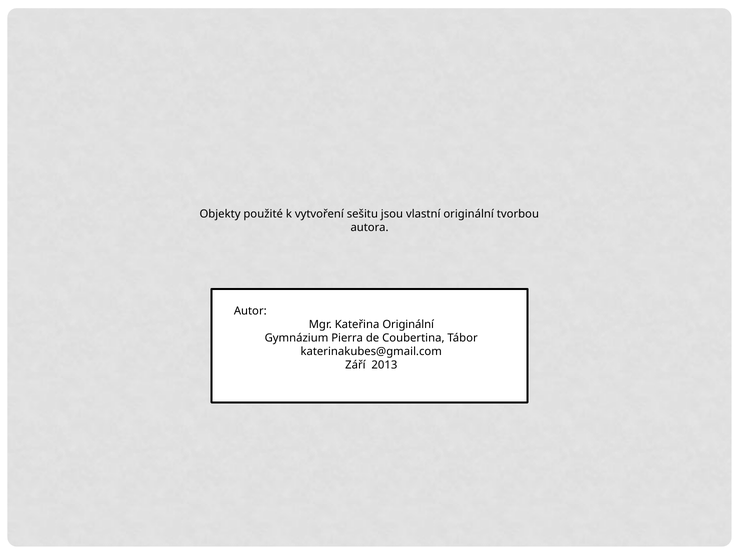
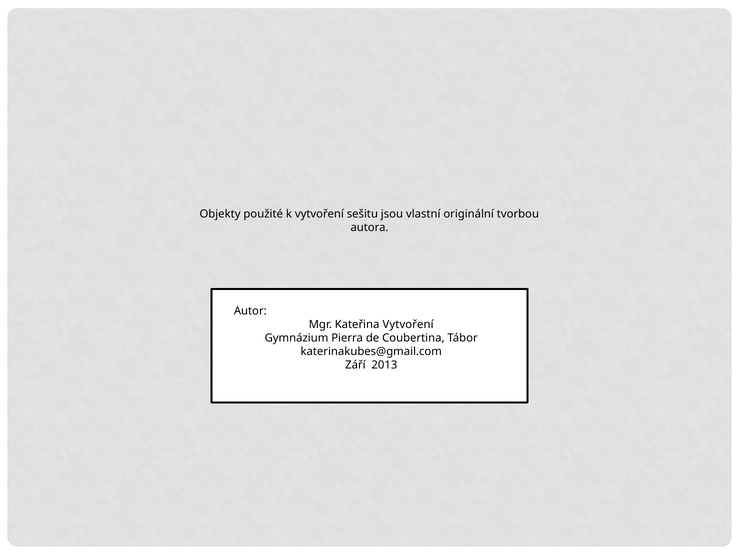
Kateřina Originální: Originální -> Vytvoření (408, 325)
